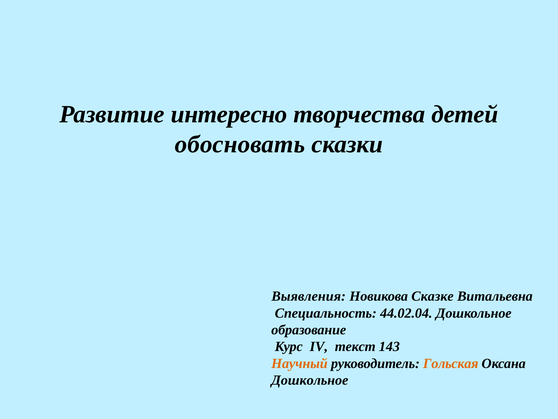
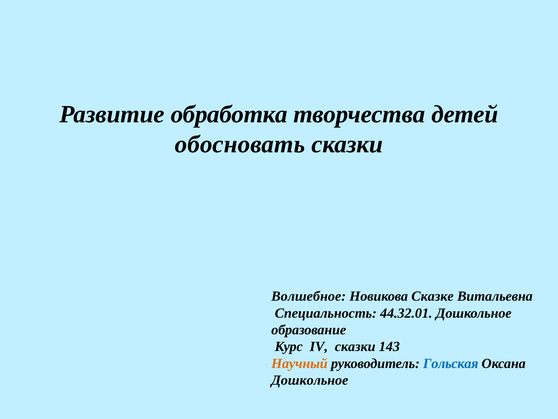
интересно: интересно -> обработка (229, 114)
Выявления: Выявления -> Волшебное (309, 296)
44.02.04: 44.02.04 -> 44.32.01 (406, 313)
IV текст: текст -> сказки (355, 346)
Гольская colour: orange -> blue (451, 363)
